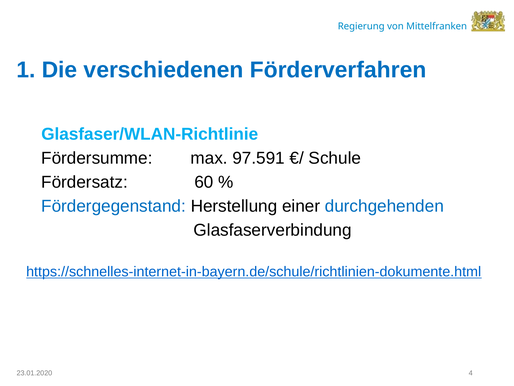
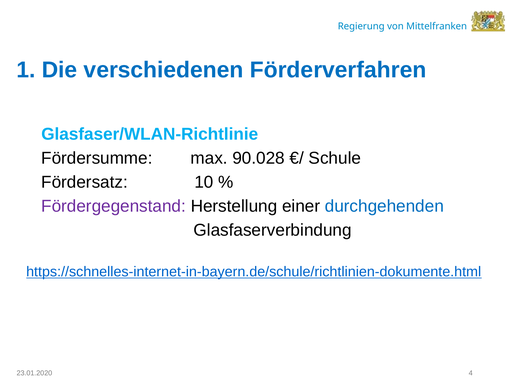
97.591: 97.591 -> 90.028 (259, 158)
60: 60 -> 10 (204, 182)
Fördergegenstand colour: blue -> purple (114, 206)
